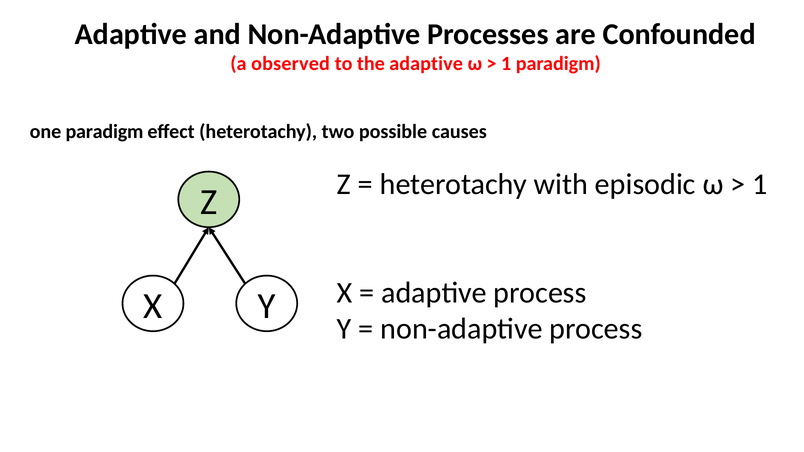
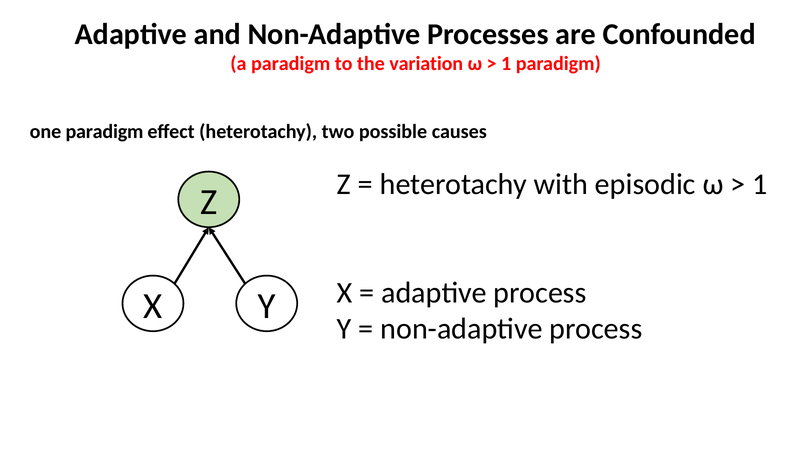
a observed: observed -> paradigm (291, 64)
the adaptive: adaptive -> variation (426, 64)
